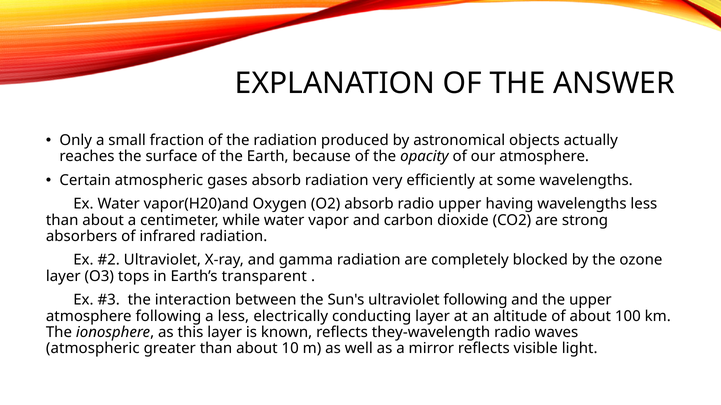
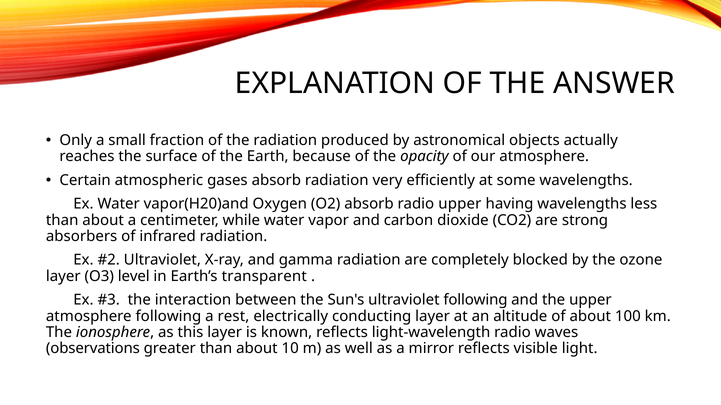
tops: tops -> level (134, 277)
a less: less -> rest (233, 317)
they-wavelength: they-wavelength -> light-wavelength (431, 333)
atmospheric: atmospheric -> observations (93, 349)
